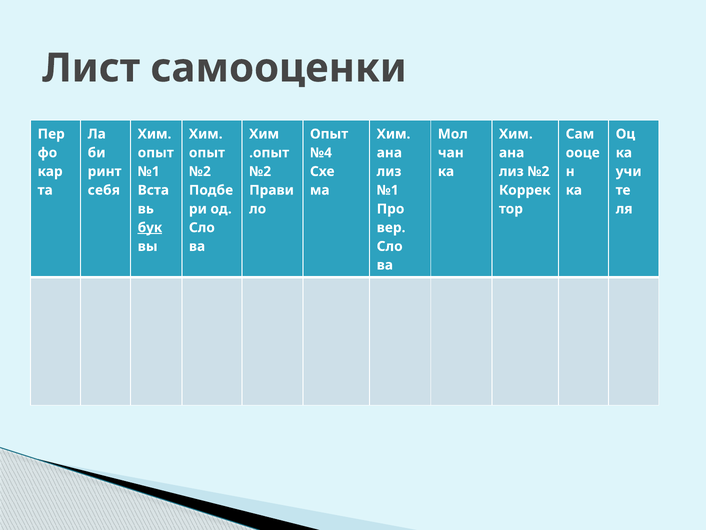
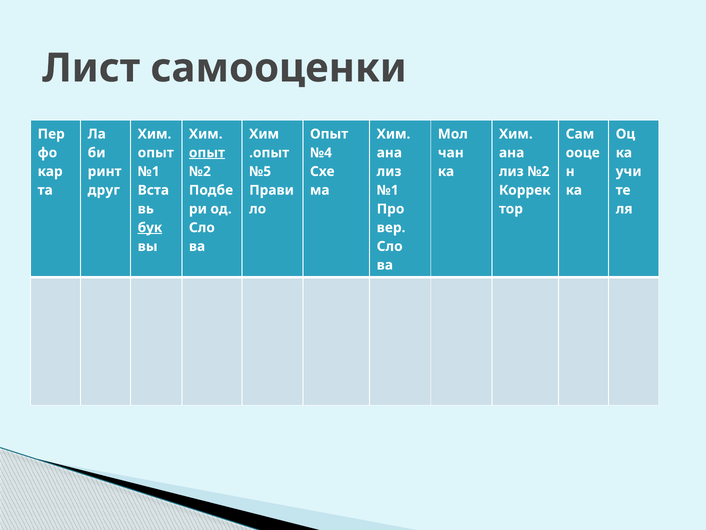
опыт underline: none -> present (207, 153)
№2: №2 -> №5 (260, 171)
себя: себя -> друг (104, 190)
